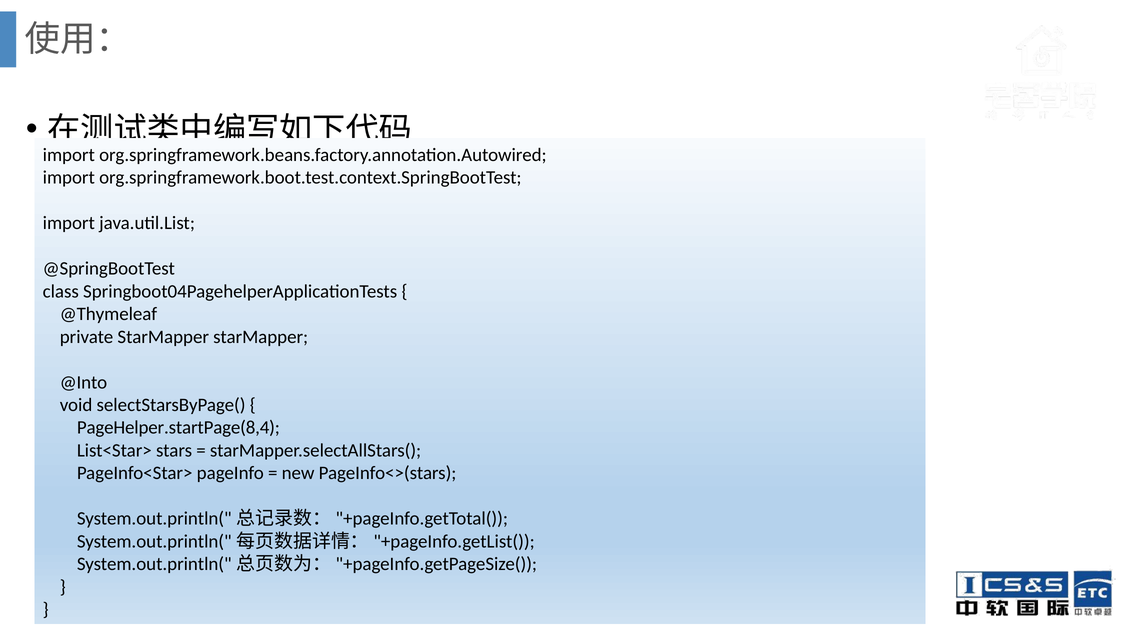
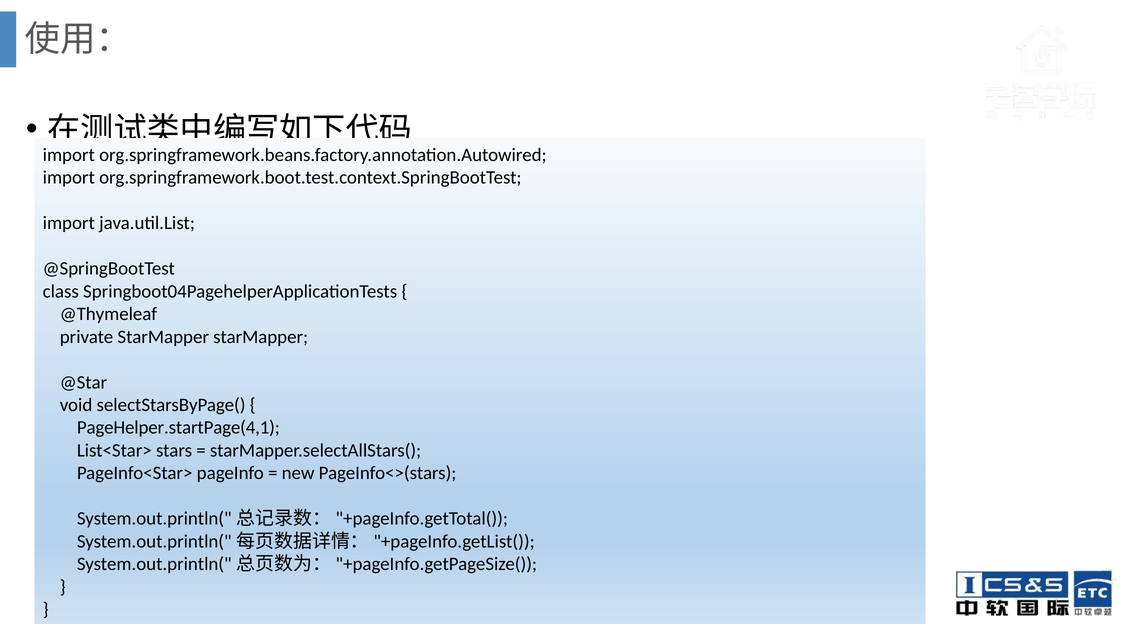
@Into: @Into -> @Star (83, 382)
PageHelper.startPage(8,4: PageHelper.startPage(8,4 -> PageHelper.startPage(4,1 (178, 428)
